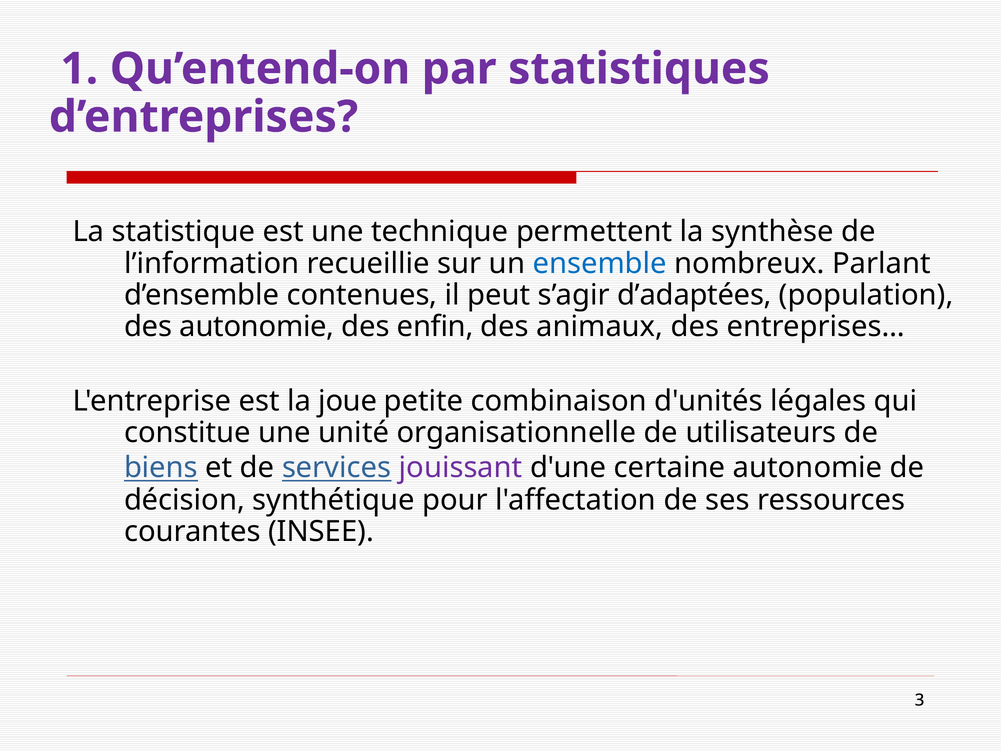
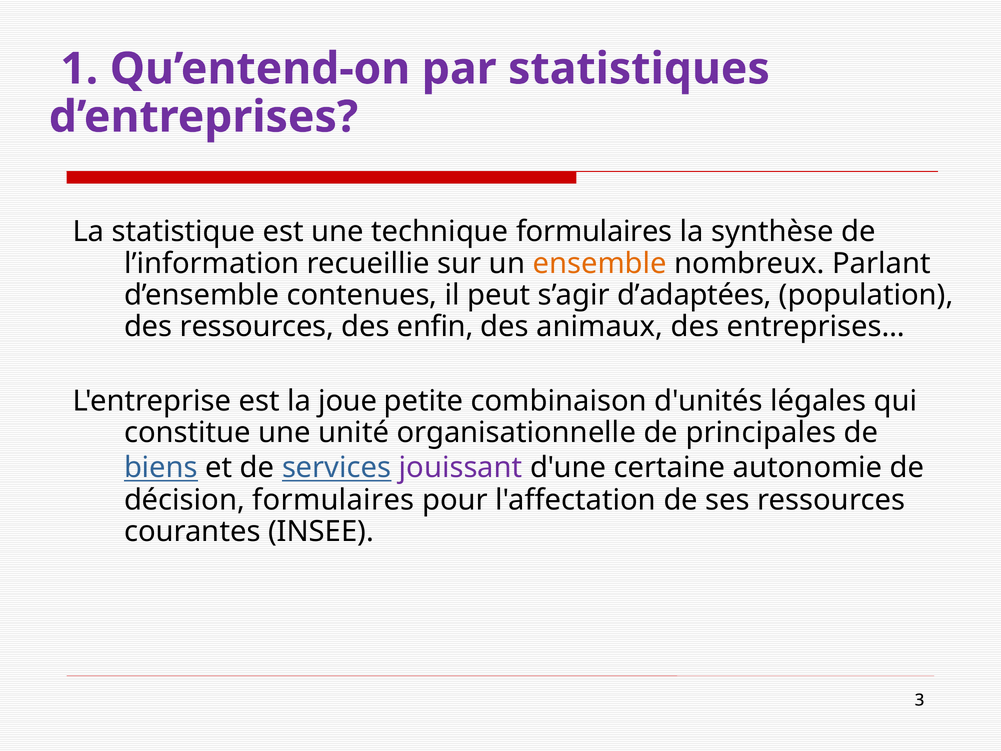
technique permettent: permettent -> formulaires (594, 232)
ensemble colour: blue -> orange (600, 263)
des autonomie: autonomie -> ressources (257, 326)
utilisateurs: utilisateurs -> principales (761, 433)
décision synthétique: synthétique -> formulaires (333, 500)
